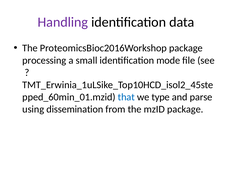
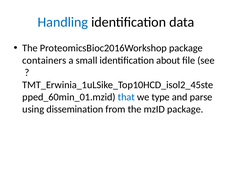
Handling colour: purple -> blue (63, 22)
processing: processing -> containers (44, 60)
mode: mode -> about (168, 60)
